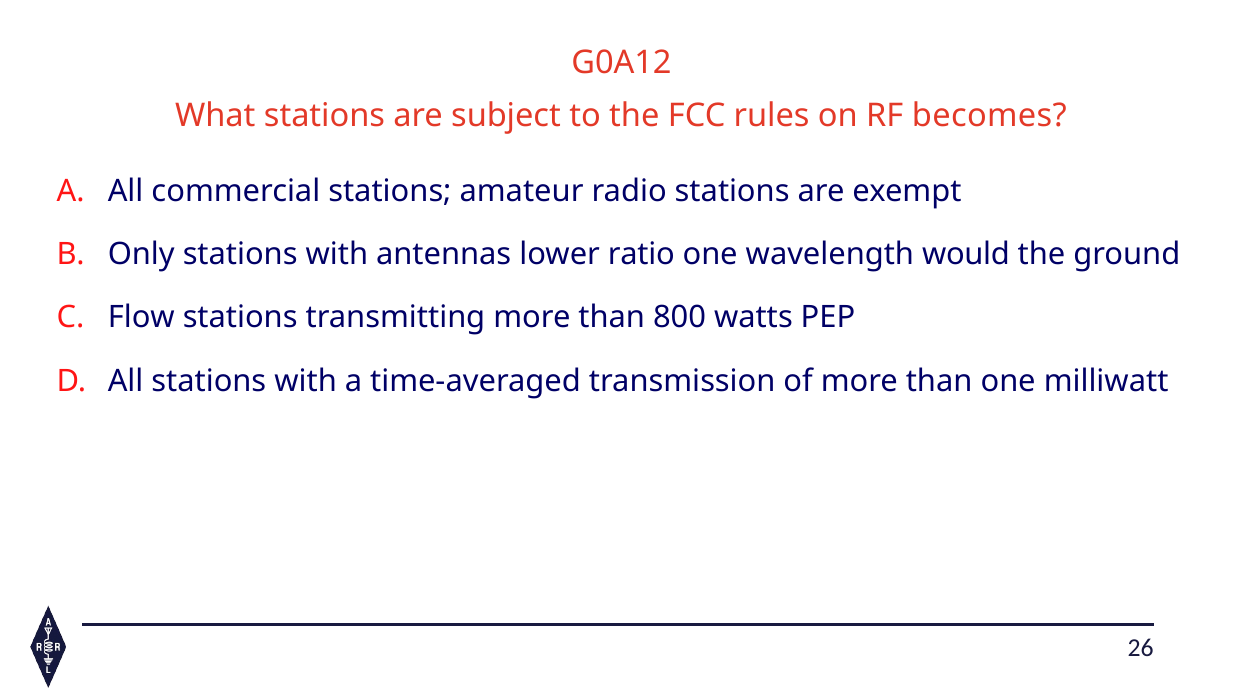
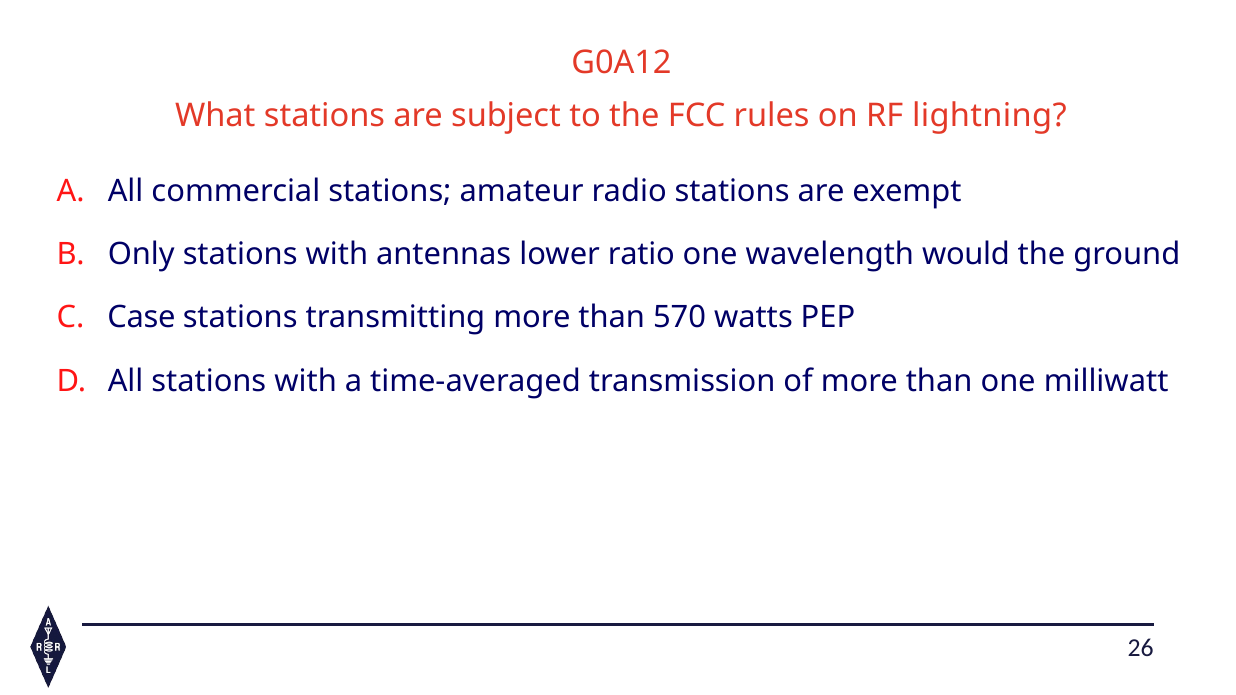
becomes: becomes -> lightning (989, 116)
Flow: Flow -> Case (141, 318)
800: 800 -> 570 (680, 318)
